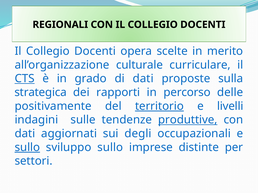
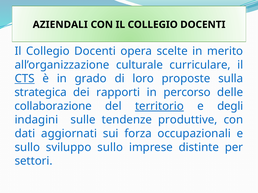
REGIONALI: REGIONALI -> AZIENDALI (60, 25)
di dati: dati -> loro (143, 79)
positivamente: positivamente -> collaborazione (53, 106)
livelli: livelli -> degli (230, 106)
produttive underline: present -> none (188, 120)
degli: degli -> forza (138, 134)
sullo underline: present -> none (27, 148)
